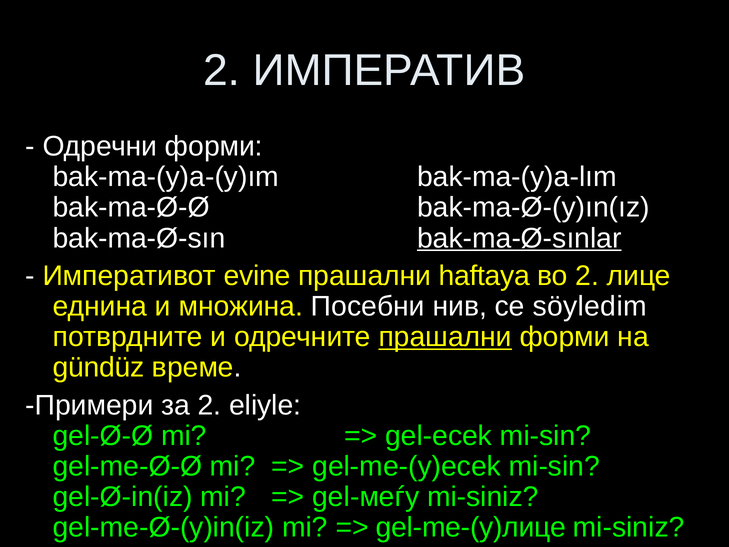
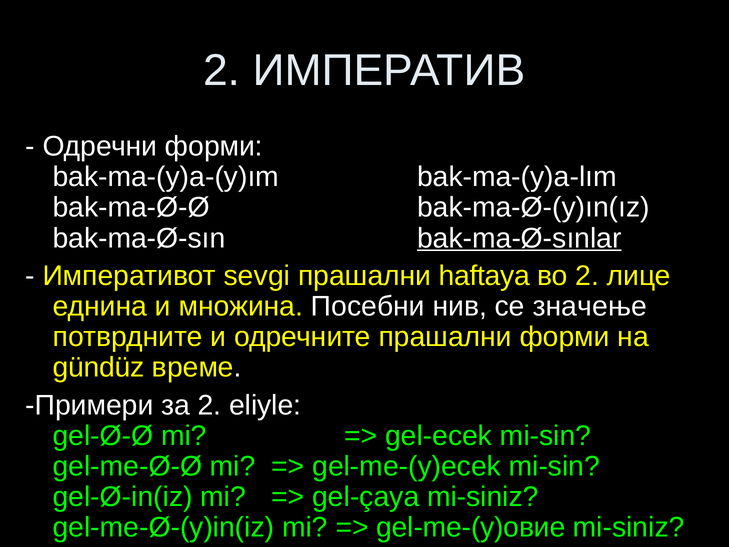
evine: evine -> sevgi (257, 276)
söyledim: söyledim -> значење (590, 306)
прашални underline: present -> none (445, 337)
gel-меѓу: gel-меѓу -> gel-çaya (366, 497)
gel-me-(y)лице: gel-me-(y)лице -> gel-me-(y)овие (471, 527)
